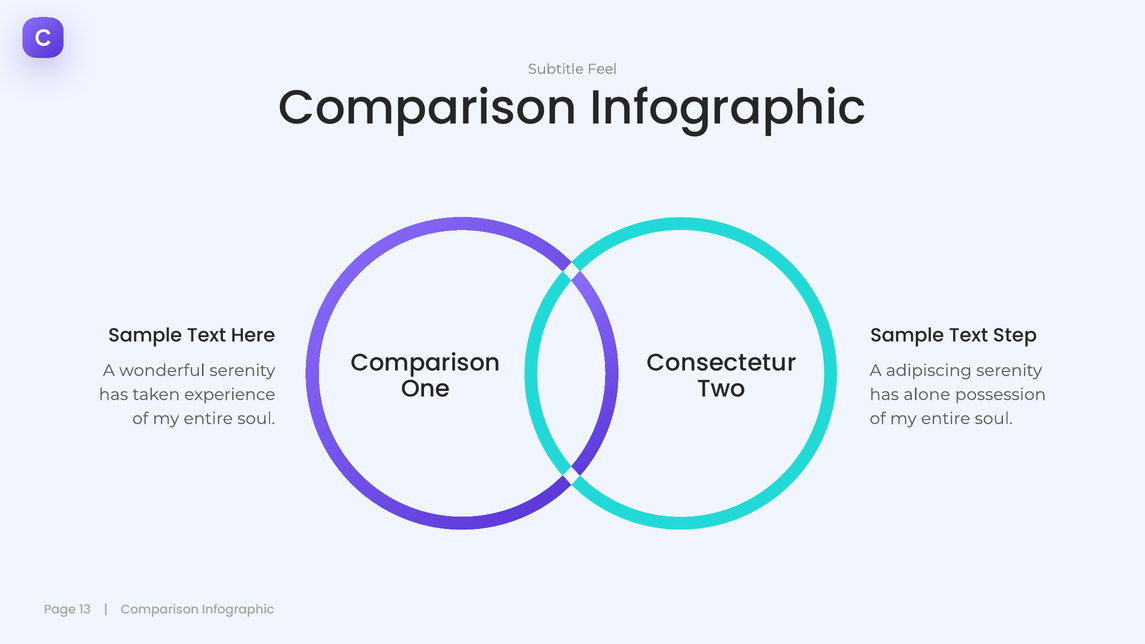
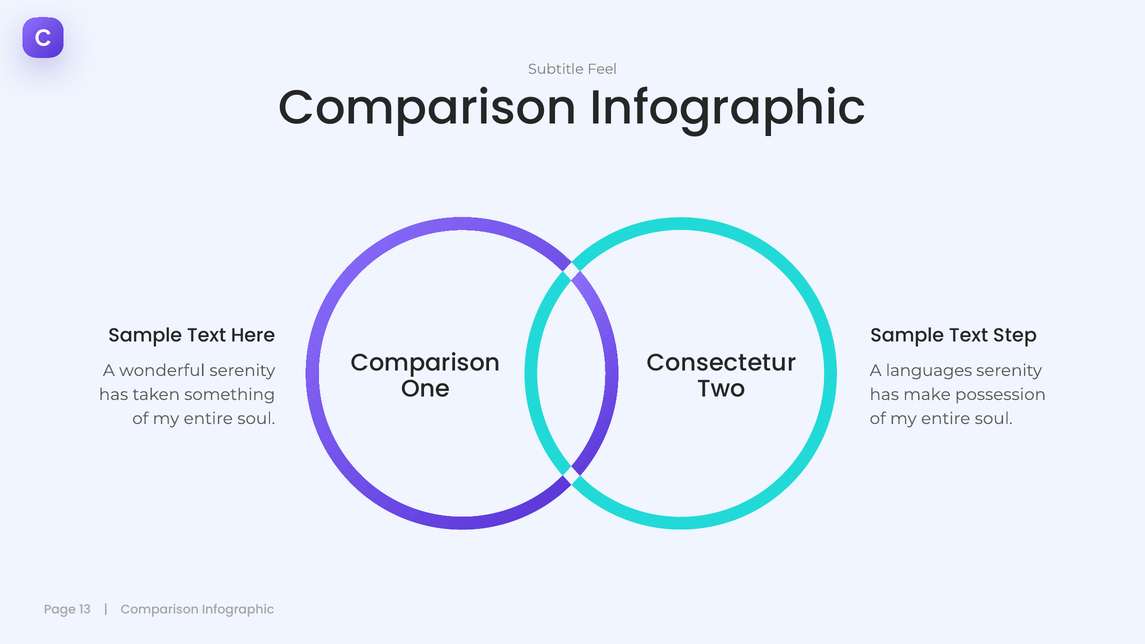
adipiscing: adipiscing -> languages (929, 371)
experience: experience -> something (230, 395)
alone: alone -> make (927, 395)
